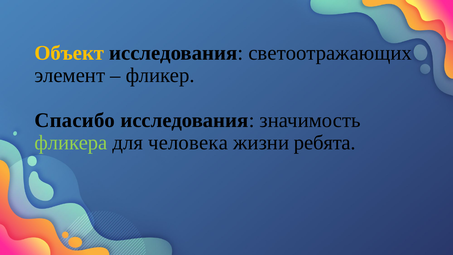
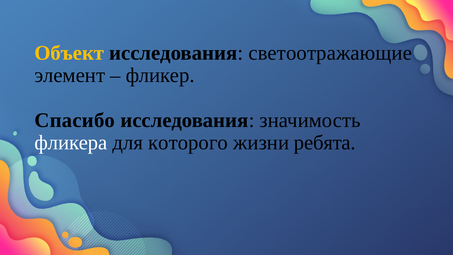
светоотражающих: светоотражающих -> светоотражающие (330, 53)
фликера colour: light green -> white (71, 143)
человека: человека -> которого (188, 143)
